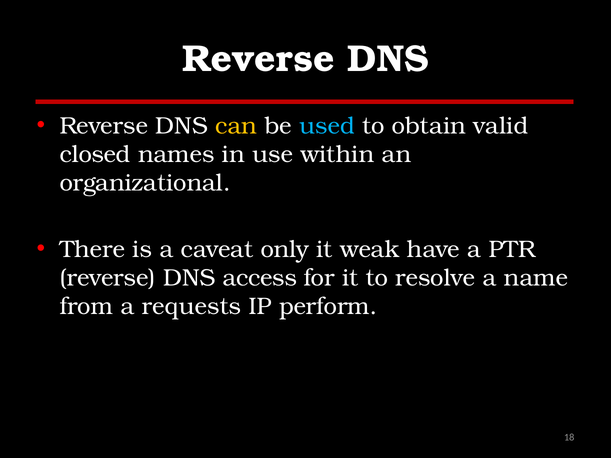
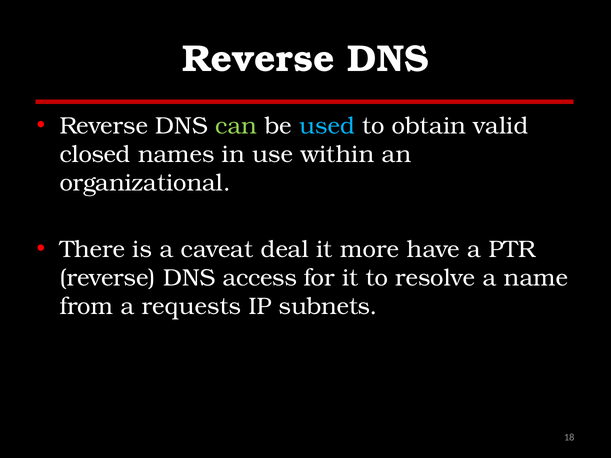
can colour: yellow -> light green (236, 126)
only: only -> deal (285, 250)
weak: weak -> more (370, 250)
perform: perform -> subnets (328, 307)
